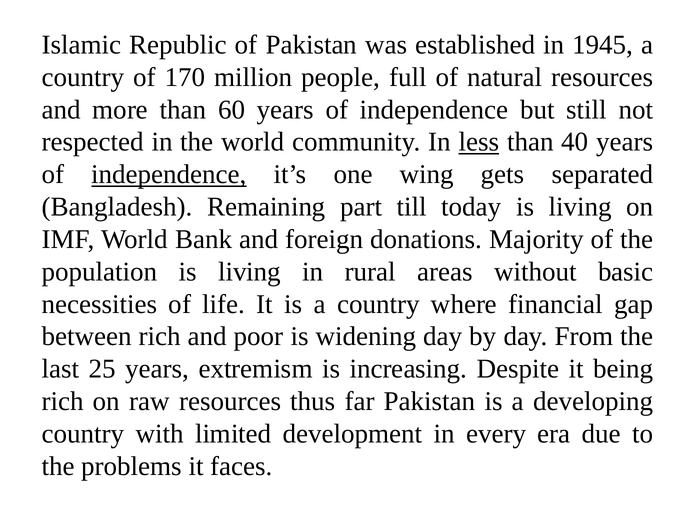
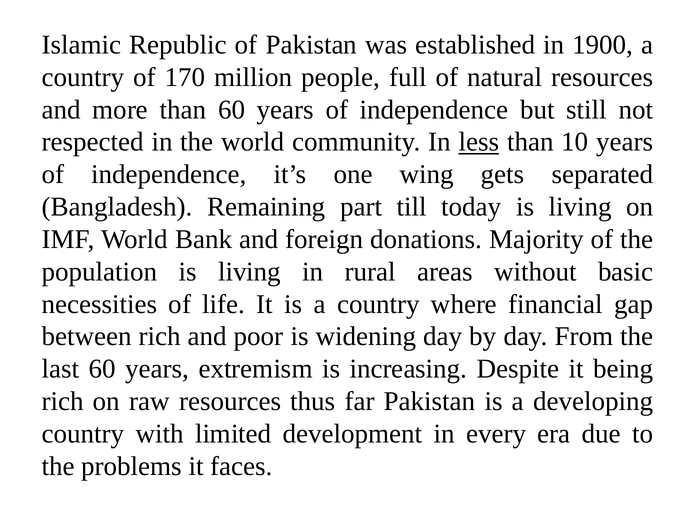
1945: 1945 -> 1900 (603, 45)
40: 40 -> 10 (575, 142)
independence underline: present -> none (169, 174)
last 25: 25 -> 60 (102, 369)
